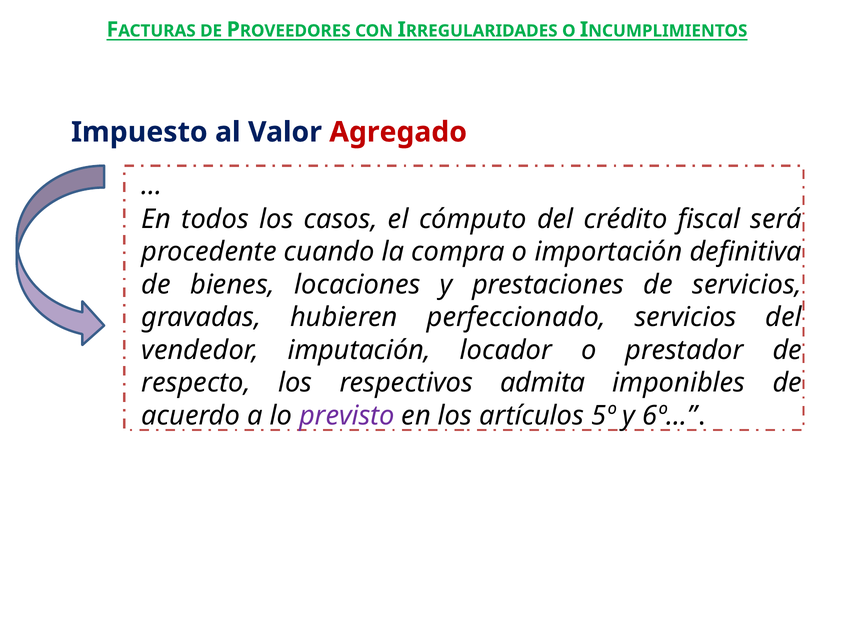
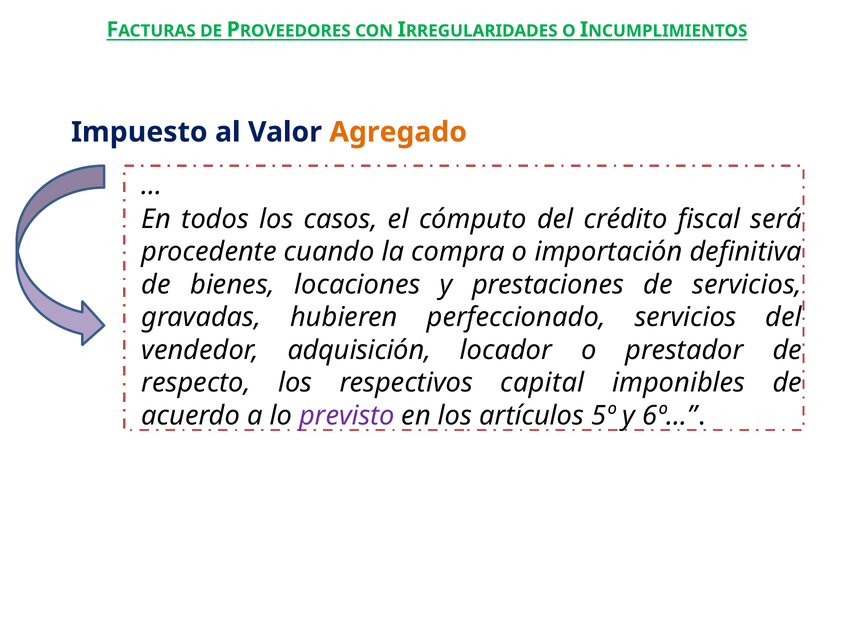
Agregado colour: red -> orange (398, 132)
imputación: imputación -> adquisición (359, 350)
admita: admita -> capital (542, 383)
